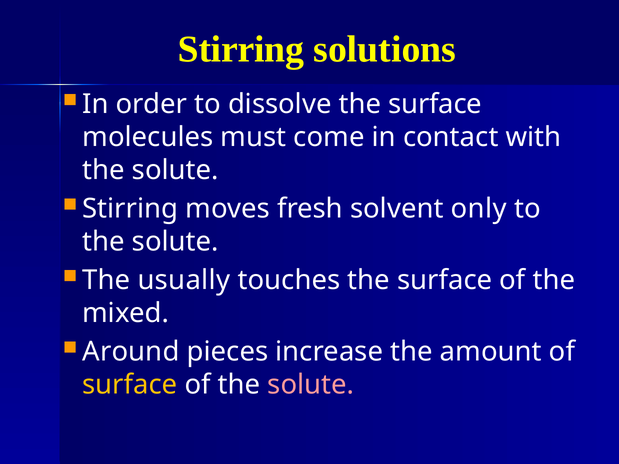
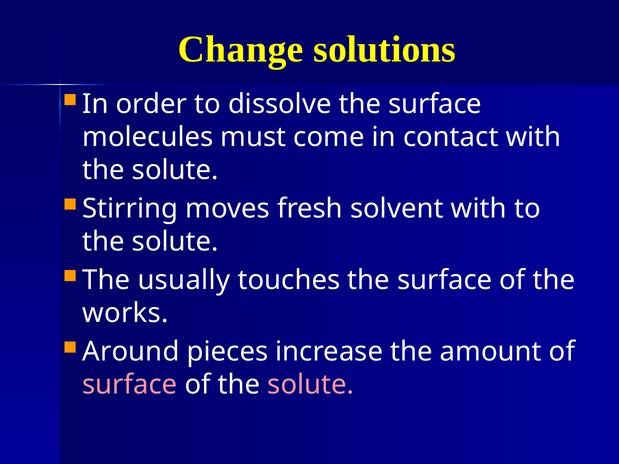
Stirring: Stirring -> Change (241, 49)
solvent only: only -> with (479, 209)
mixed: mixed -> works (126, 313)
surface colour: yellow -> pink (130, 385)
